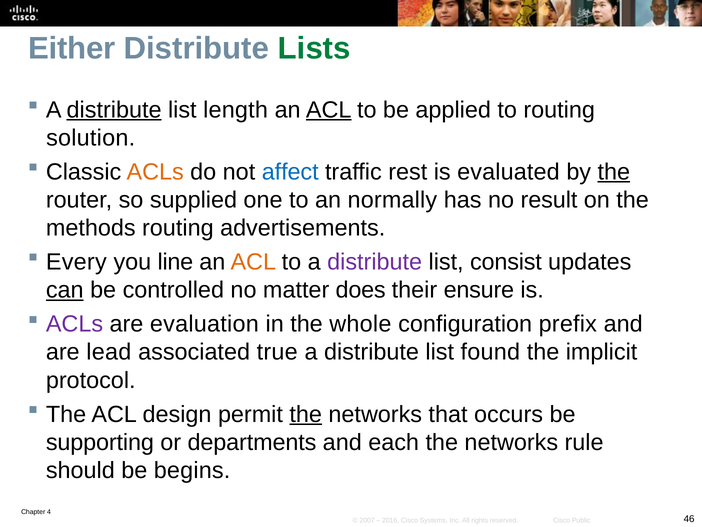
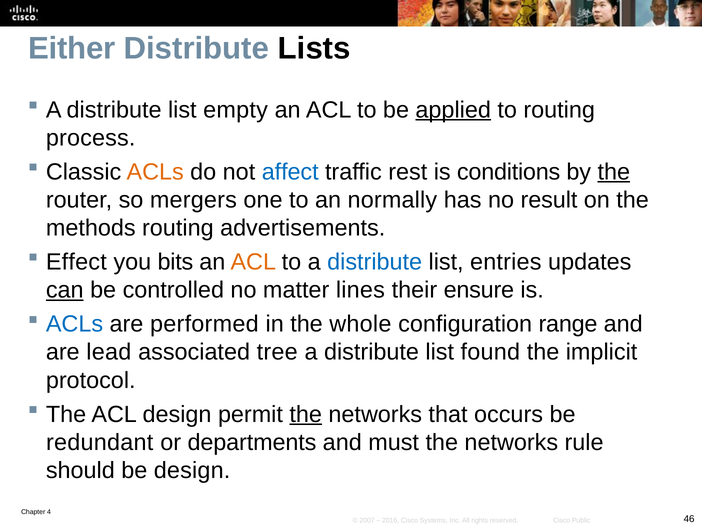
Lists colour: green -> black (314, 48)
distribute underline: present -> none (114, 110)
length: length -> empty (236, 110)
ACL underline: present -> none (329, 110)
applied underline: none -> present (453, 110)
solution: solution -> process (91, 138)
evaluated: evaluated -> conditions (509, 172)
supplied: supplied -> mergers (193, 200)
Every: Every -> Effect (76, 262)
line: line -> bits (175, 262)
distribute colour: purple -> blue (375, 262)
consist: consist -> entries (506, 262)
does: does -> lines (360, 290)
ACLs colour: purple -> blue (75, 324)
evaluation: evaluation -> performed (204, 324)
prefix: prefix -> range (568, 324)
true: true -> tree (277, 352)
supporting: supporting -> redundant (100, 442)
each: each -> must (394, 442)
be begins: begins -> design (192, 470)
